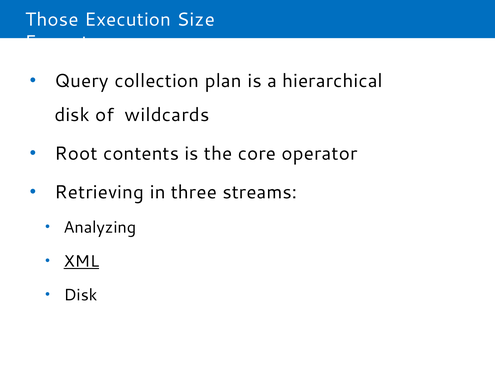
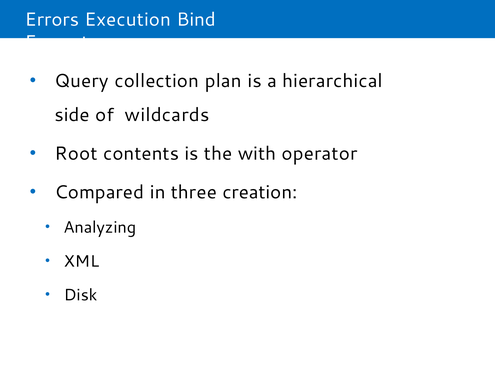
Those: Those -> Errors (52, 19)
Size: Size -> Bind (196, 19)
disk: disk -> side (72, 115)
core: core -> with (257, 154)
Retrieving: Retrieving -> Compared (99, 192)
streams: streams -> creation (260, 192)
XML underline: present -> none (81, 262)
